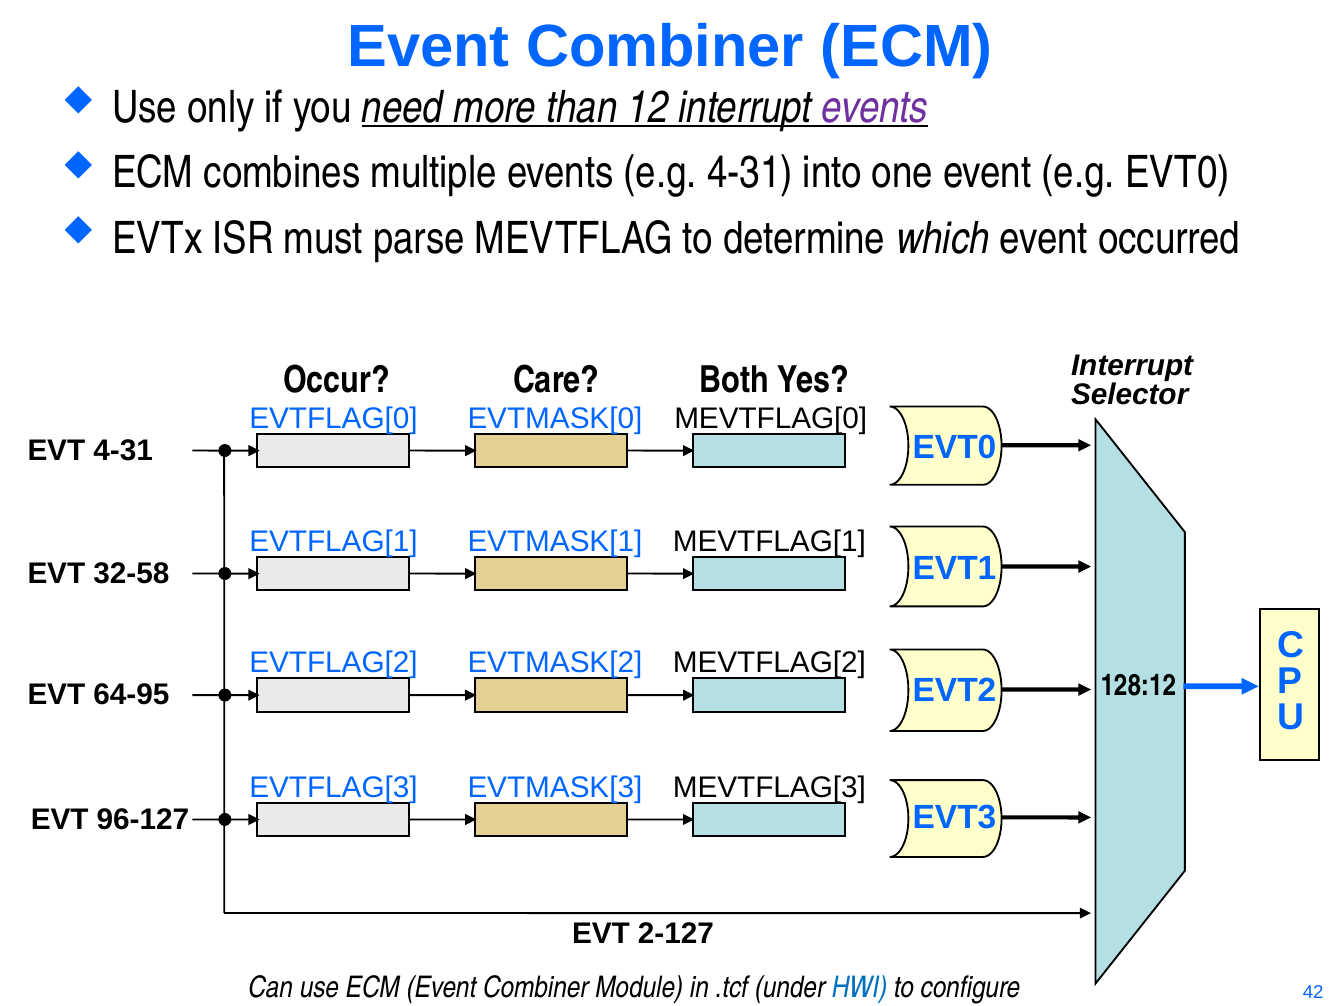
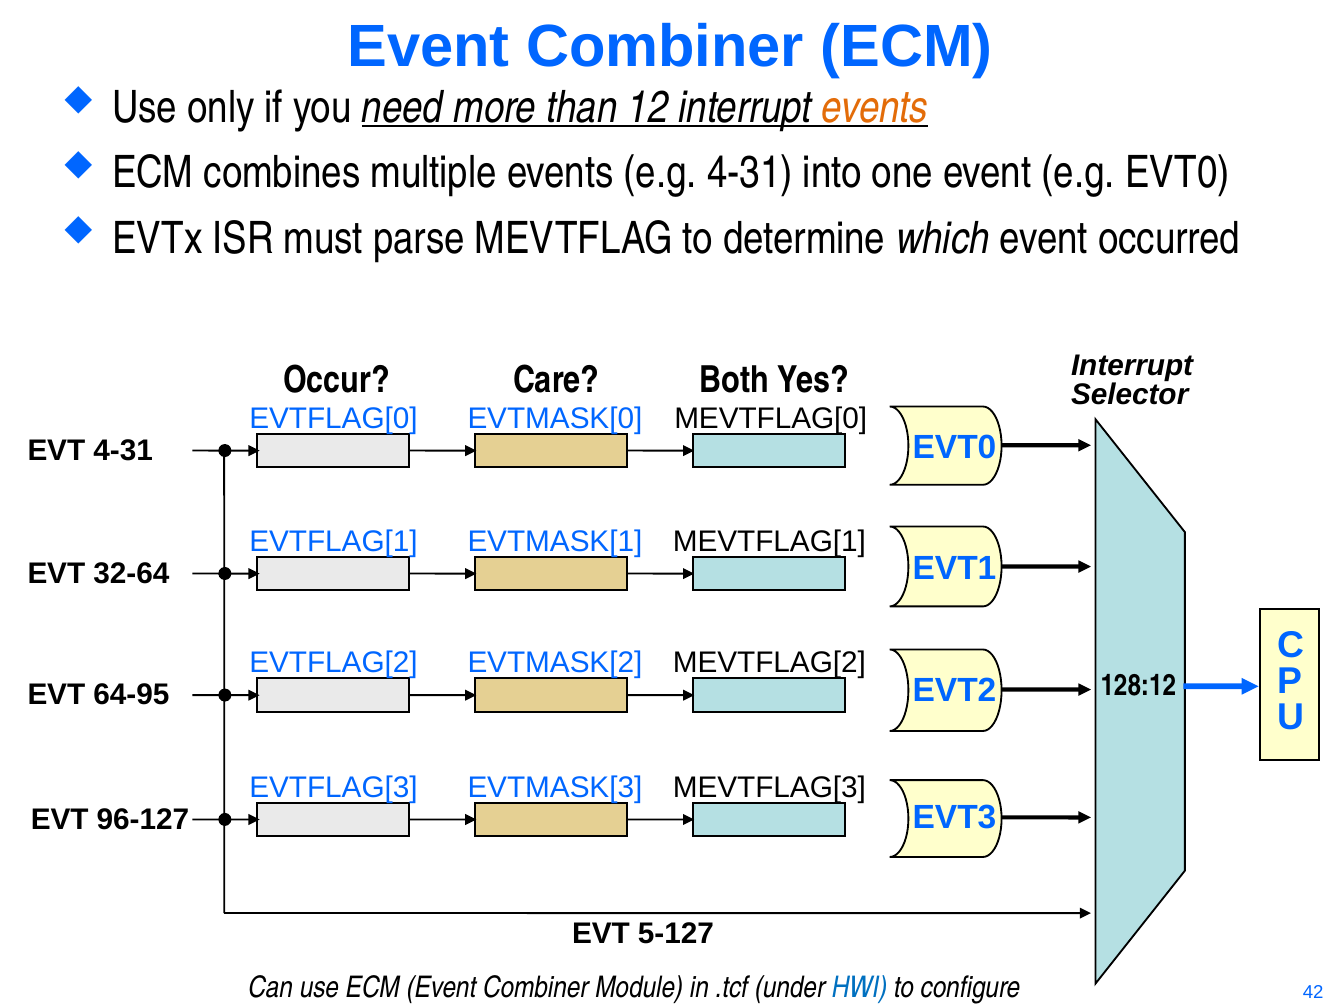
events colour: purple -> orange (875, 108)
32-58: 32-58 -> 32-64 (131, 573)
2-127: 2-127 -> 5-127 (676, 933)
